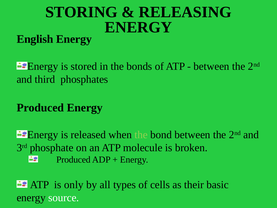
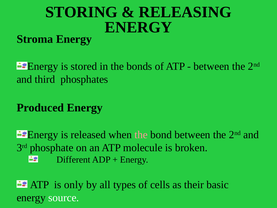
English: English -> Stroma (35, 39)
the colour: light green -> pink (141, 135)
Produced: Produced -> Different (73, 159)
